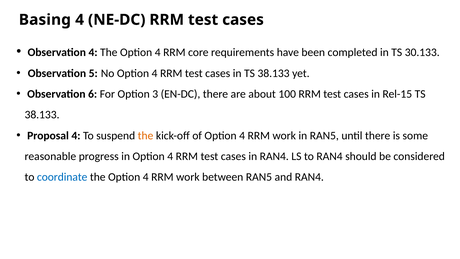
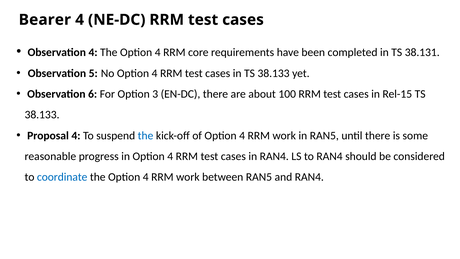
Basing: Basing -> Bearer (45, 20)
30.133: 30.133 -> 38.131 (422, 52)
the colour: orange -> blue (146, 135)
